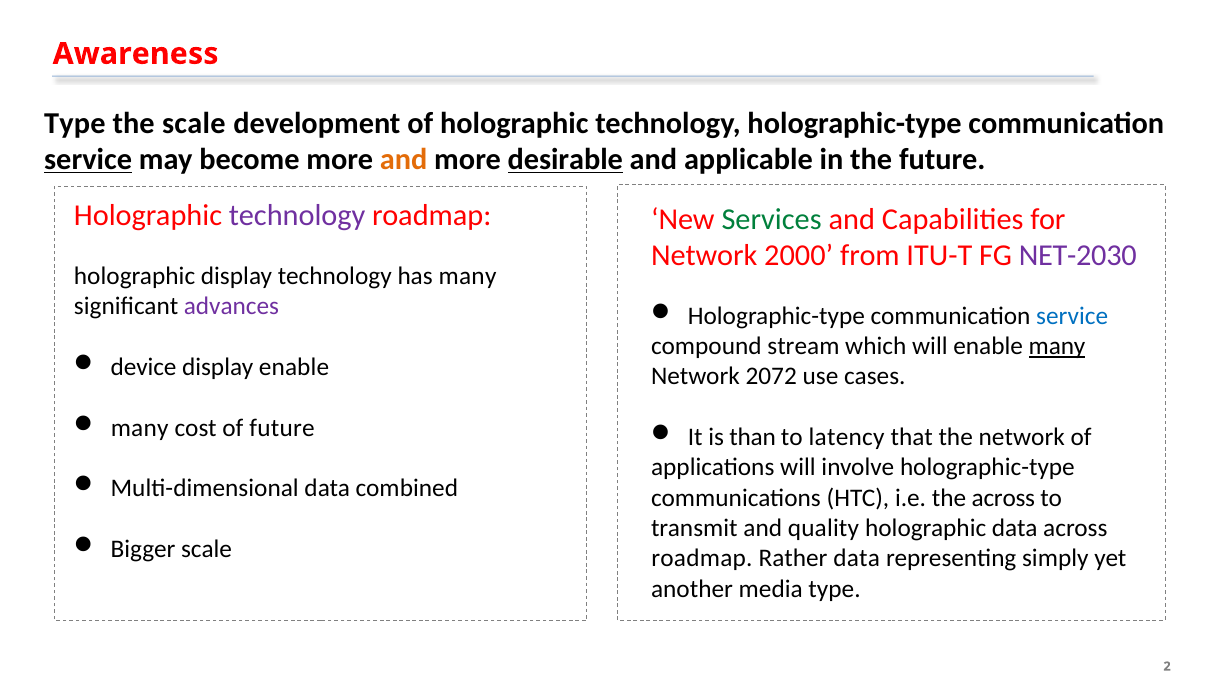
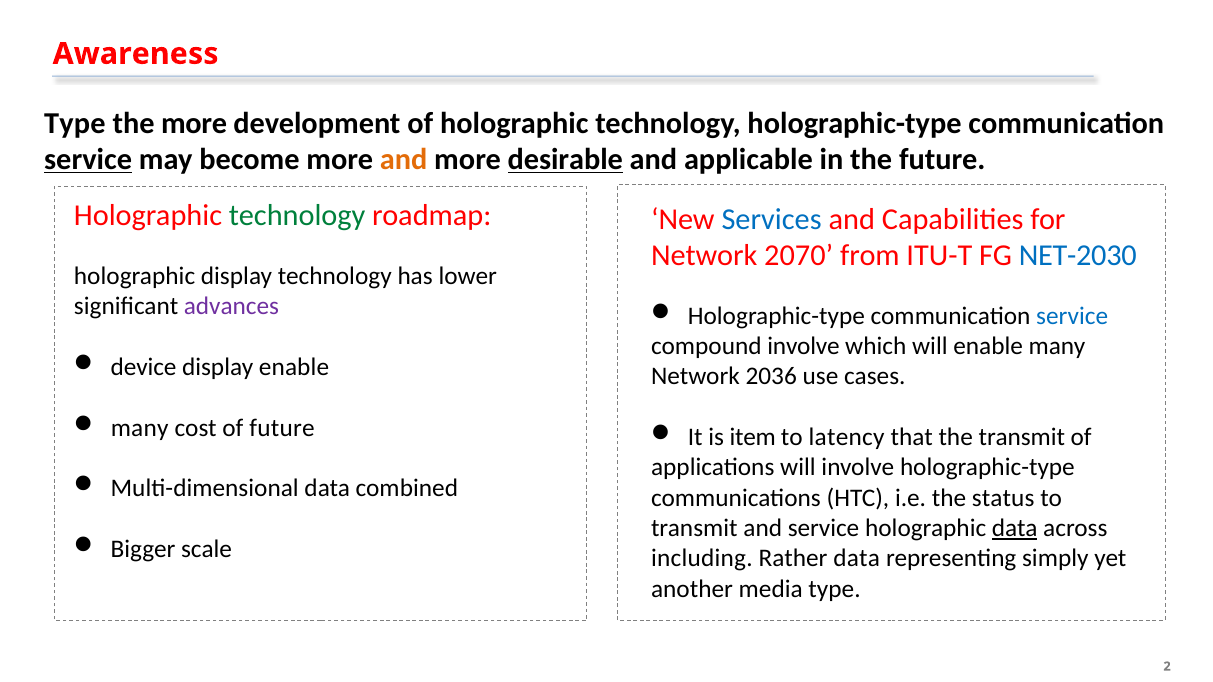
the scale: scale -> more (194, 123)
technology colour: purple -> green (297, 216)
Services colour: green -> blue (772, 219)
2000: 2000 -> 2070 (799, 256)
NET-2030 colour: purple -> blue (1078, 256)
has many: many -> lower (468, 276)
compound stream: stream -> involve (804, 346)
many underline: present -> none (1057, 346)
2072: 2072 -> 2036 (771, 377)
than: than -> item (753, 437)
the network: network -> transmit (1022, 437)
the across: across -> status (1003, 498)
and quality: quality -> service (824, 528)
data underline: none -> present (1015, 528)
roadmap: roadmap -> including (702, 559)
